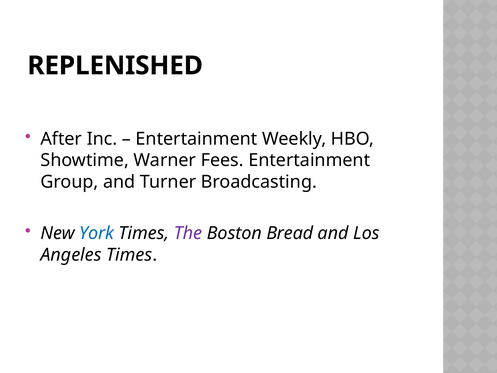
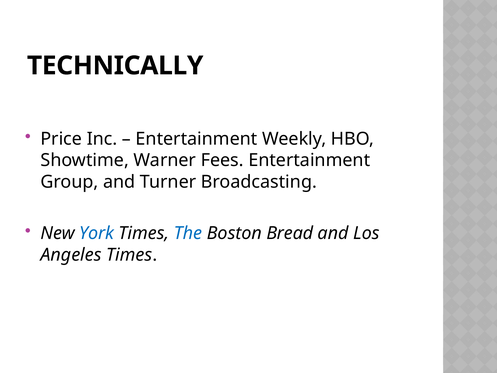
REPLENISHED: REPLENISHED -> TECHNICALLY (115, 66)
After: After -> Price (61, 139)
The colour: purple -> blue (188, 233)
